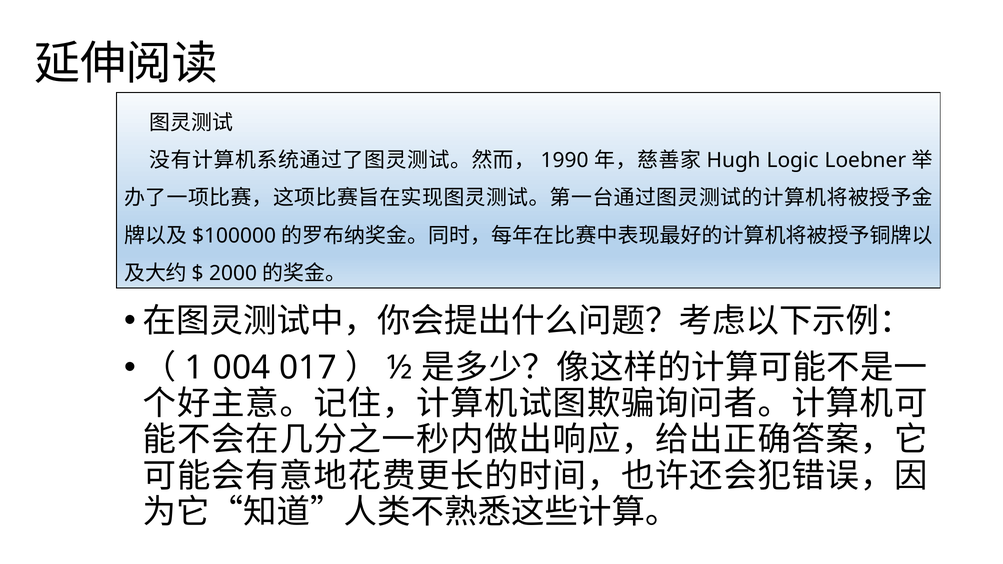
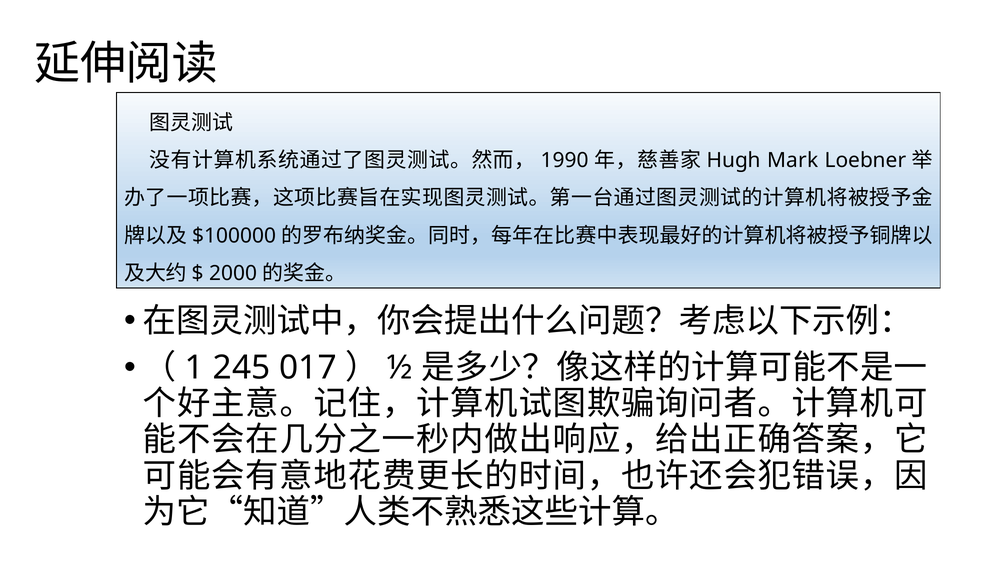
Logic: Logic -> Mark (793, 160)
004: 004 -> 245 (242, 368)
